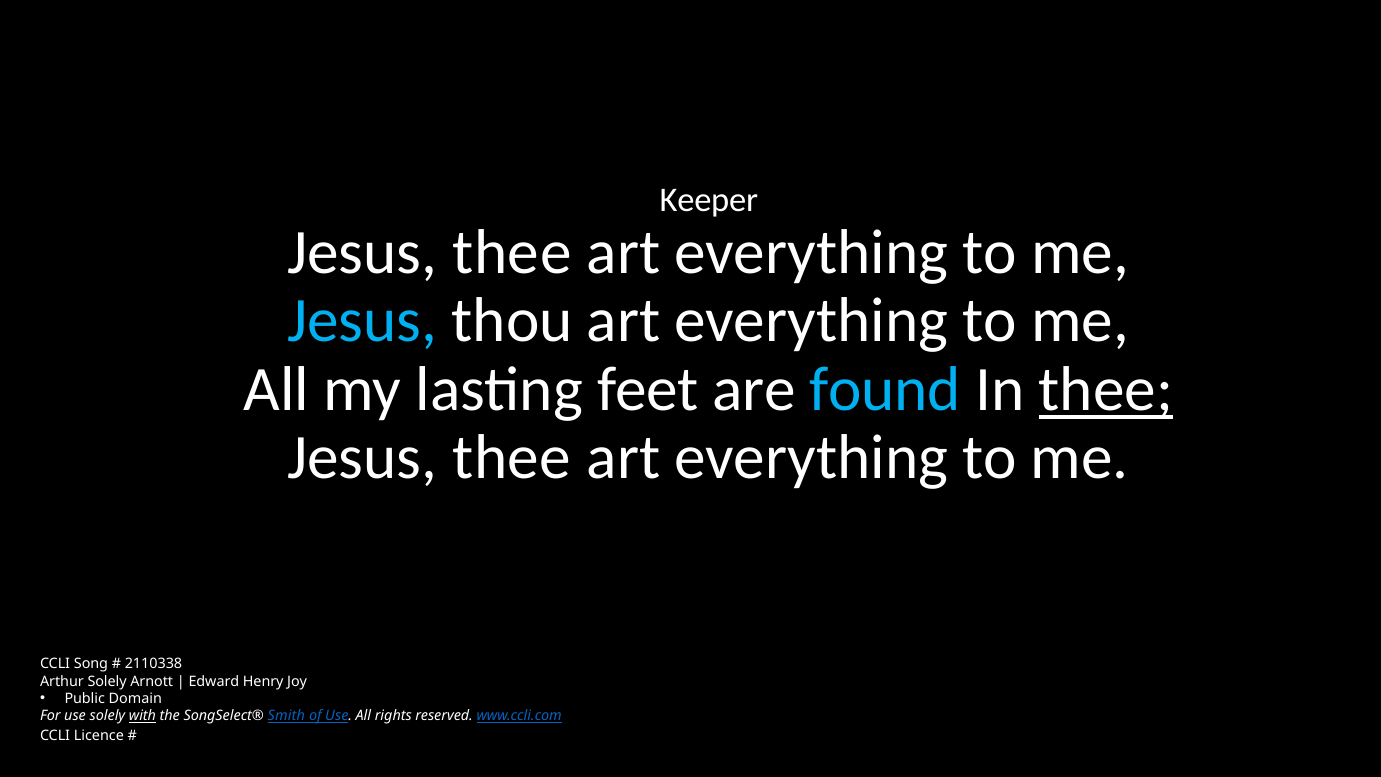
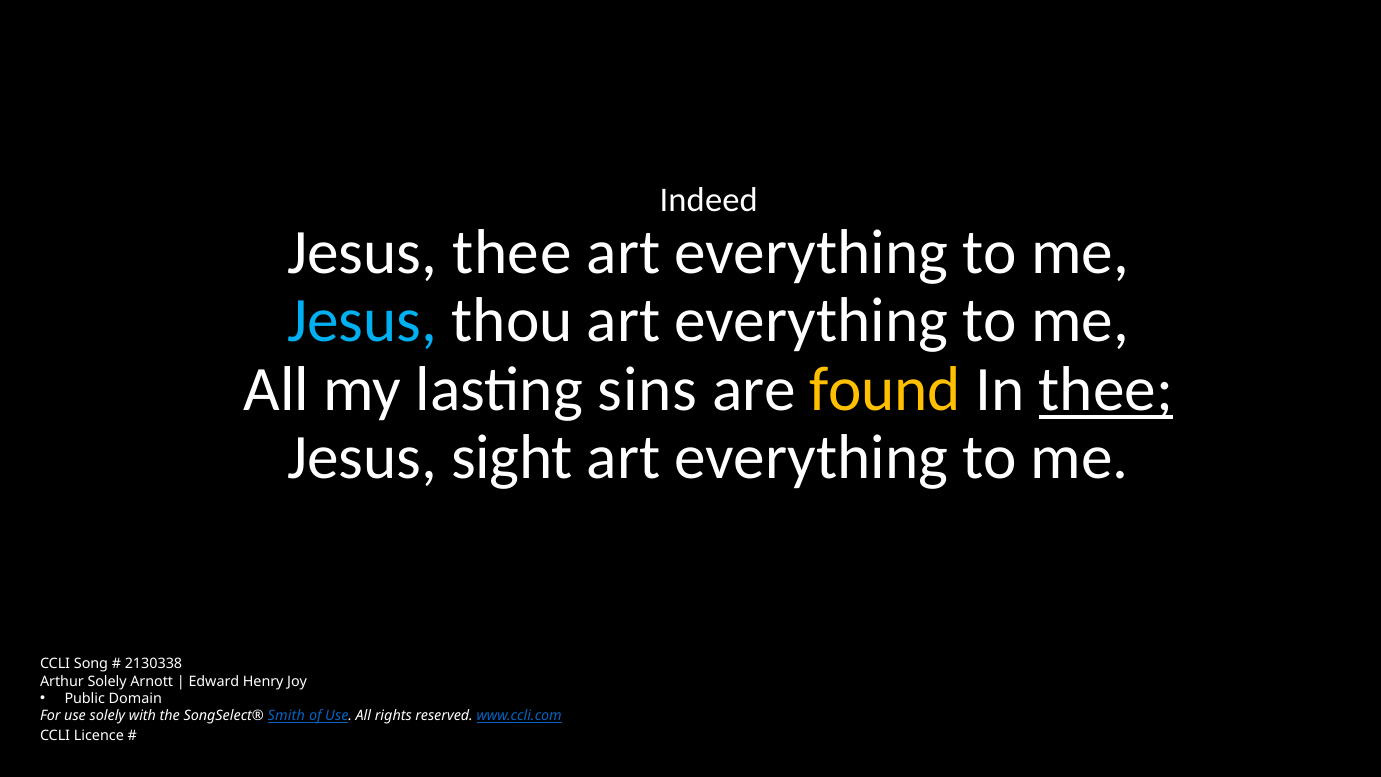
Keeper: Keeper -> Indeed (709, 200)
feet: feet -> sins (647, 389)
found colour: light blue -> yellow (885, 389)
thee: thee -> sight (512, 458)
2110338: 2110338 -> 2130338 (153, 664)
with underline: present -> none (142, 716)
